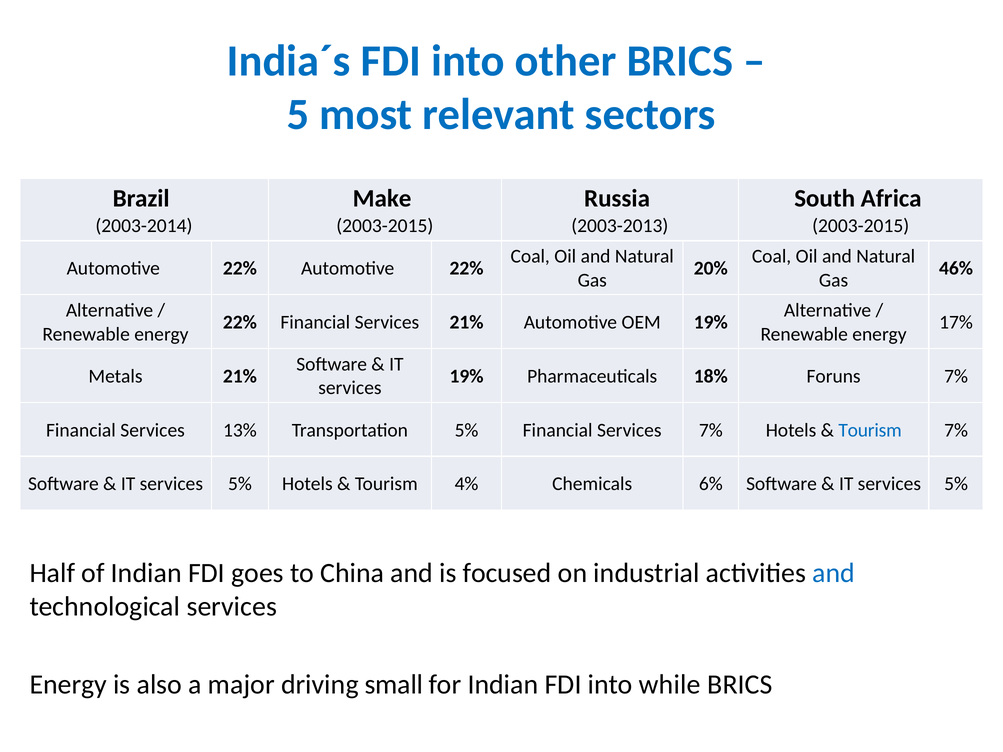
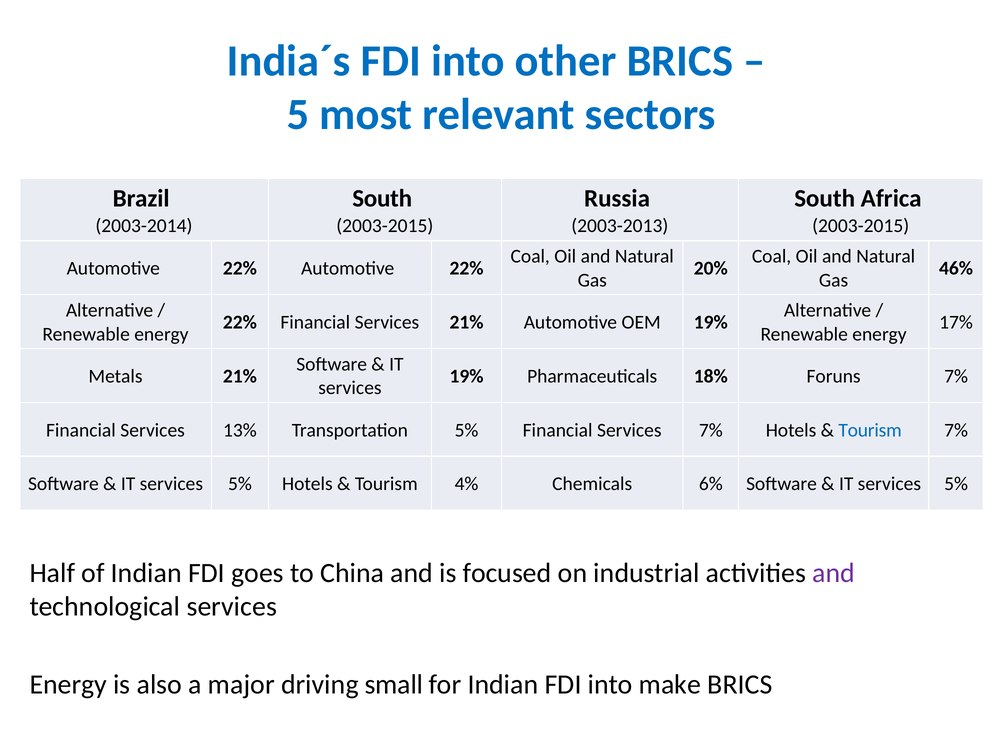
Make: Make -> South (382, 199)
and colour: blue -> purple (834, 573)
while: while -> make (670, 685)
